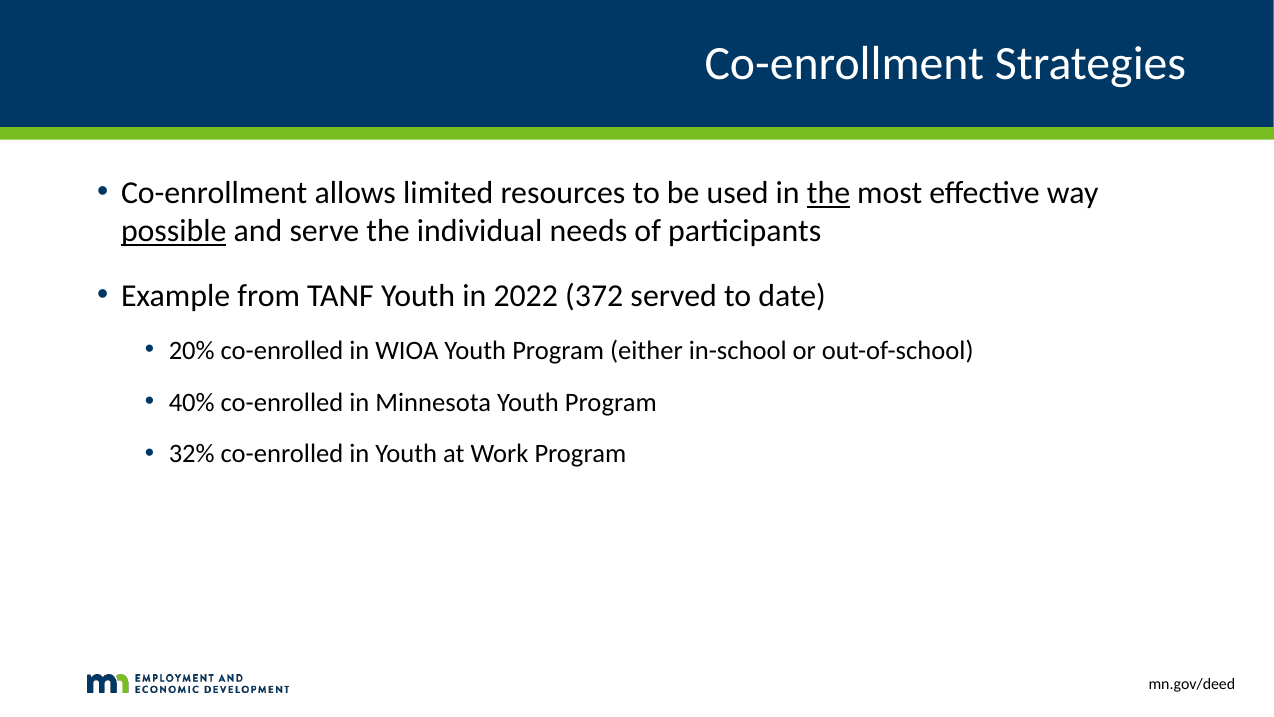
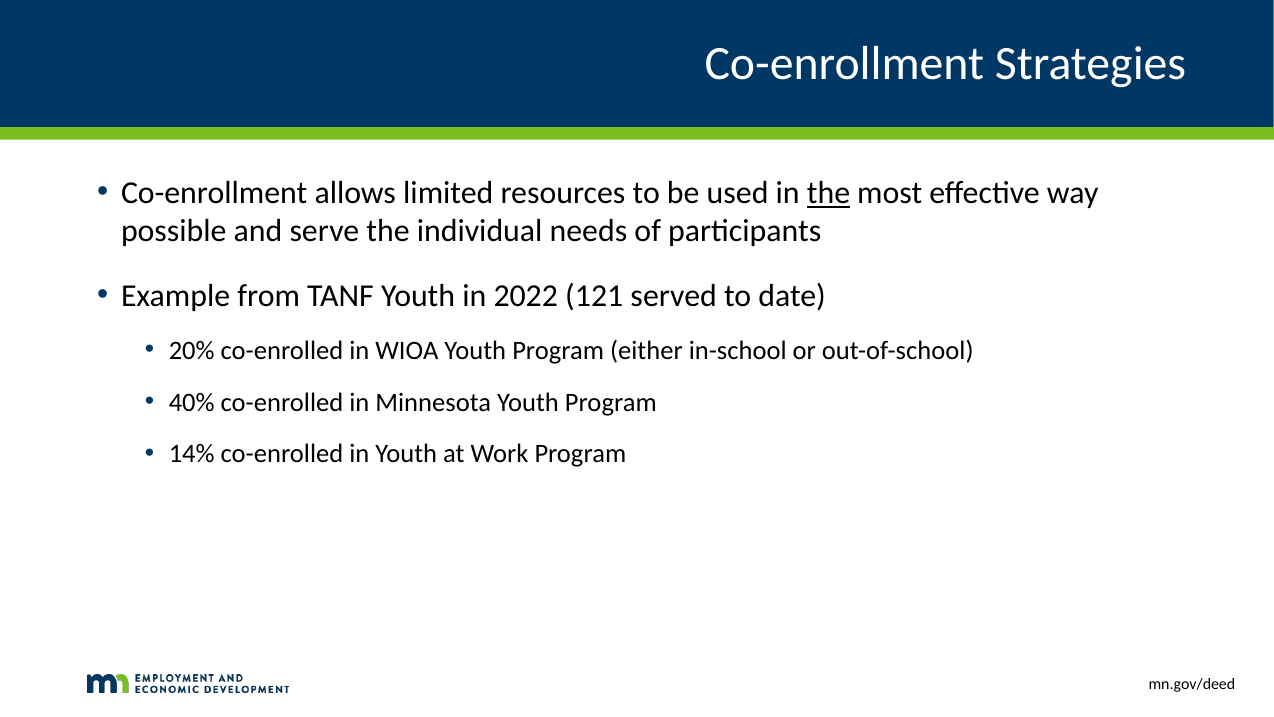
possible underline: present -> none (174, 231)
372: 372 -> 121 (594, 296)
32%: 32% -> 14% (192, 454)
